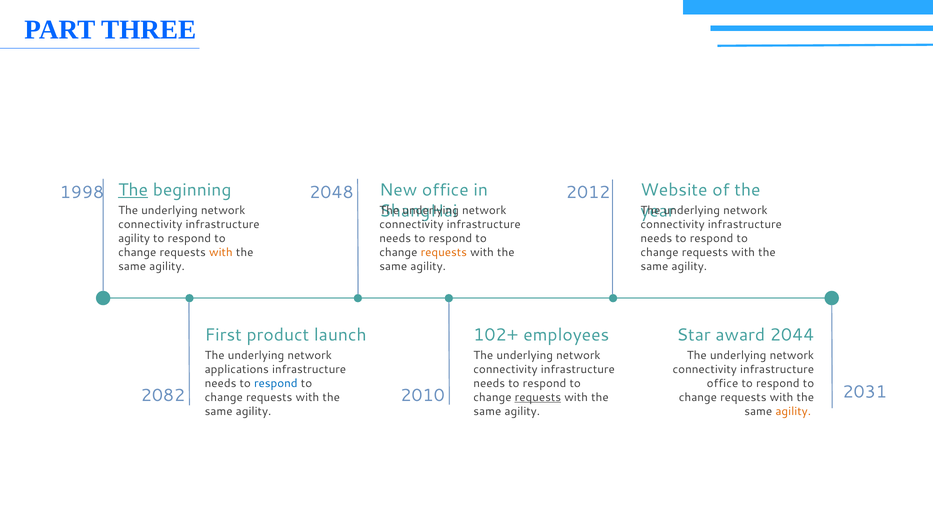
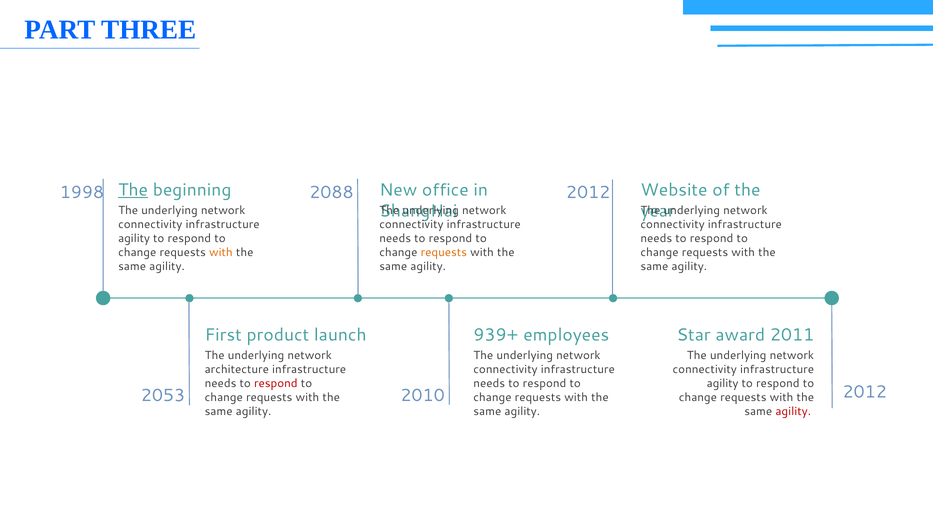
2048: 2048 -> 2088 (331, 192)
102+: 102+ -> 939+ (496, 335)
2044: 2044 -> 2011 (792, 335)
applications: applications -> architecture (237, 369)
respond colour: blue -> red (276, 383)
office: office -> agility (723, 383)
2031: 2031 -> 2012 (865, 392)
2082: 2082 -> 2053 (163, 395)
requests underline: present -> none (538, 397)
agility colour: orange -> red (793, 411)
